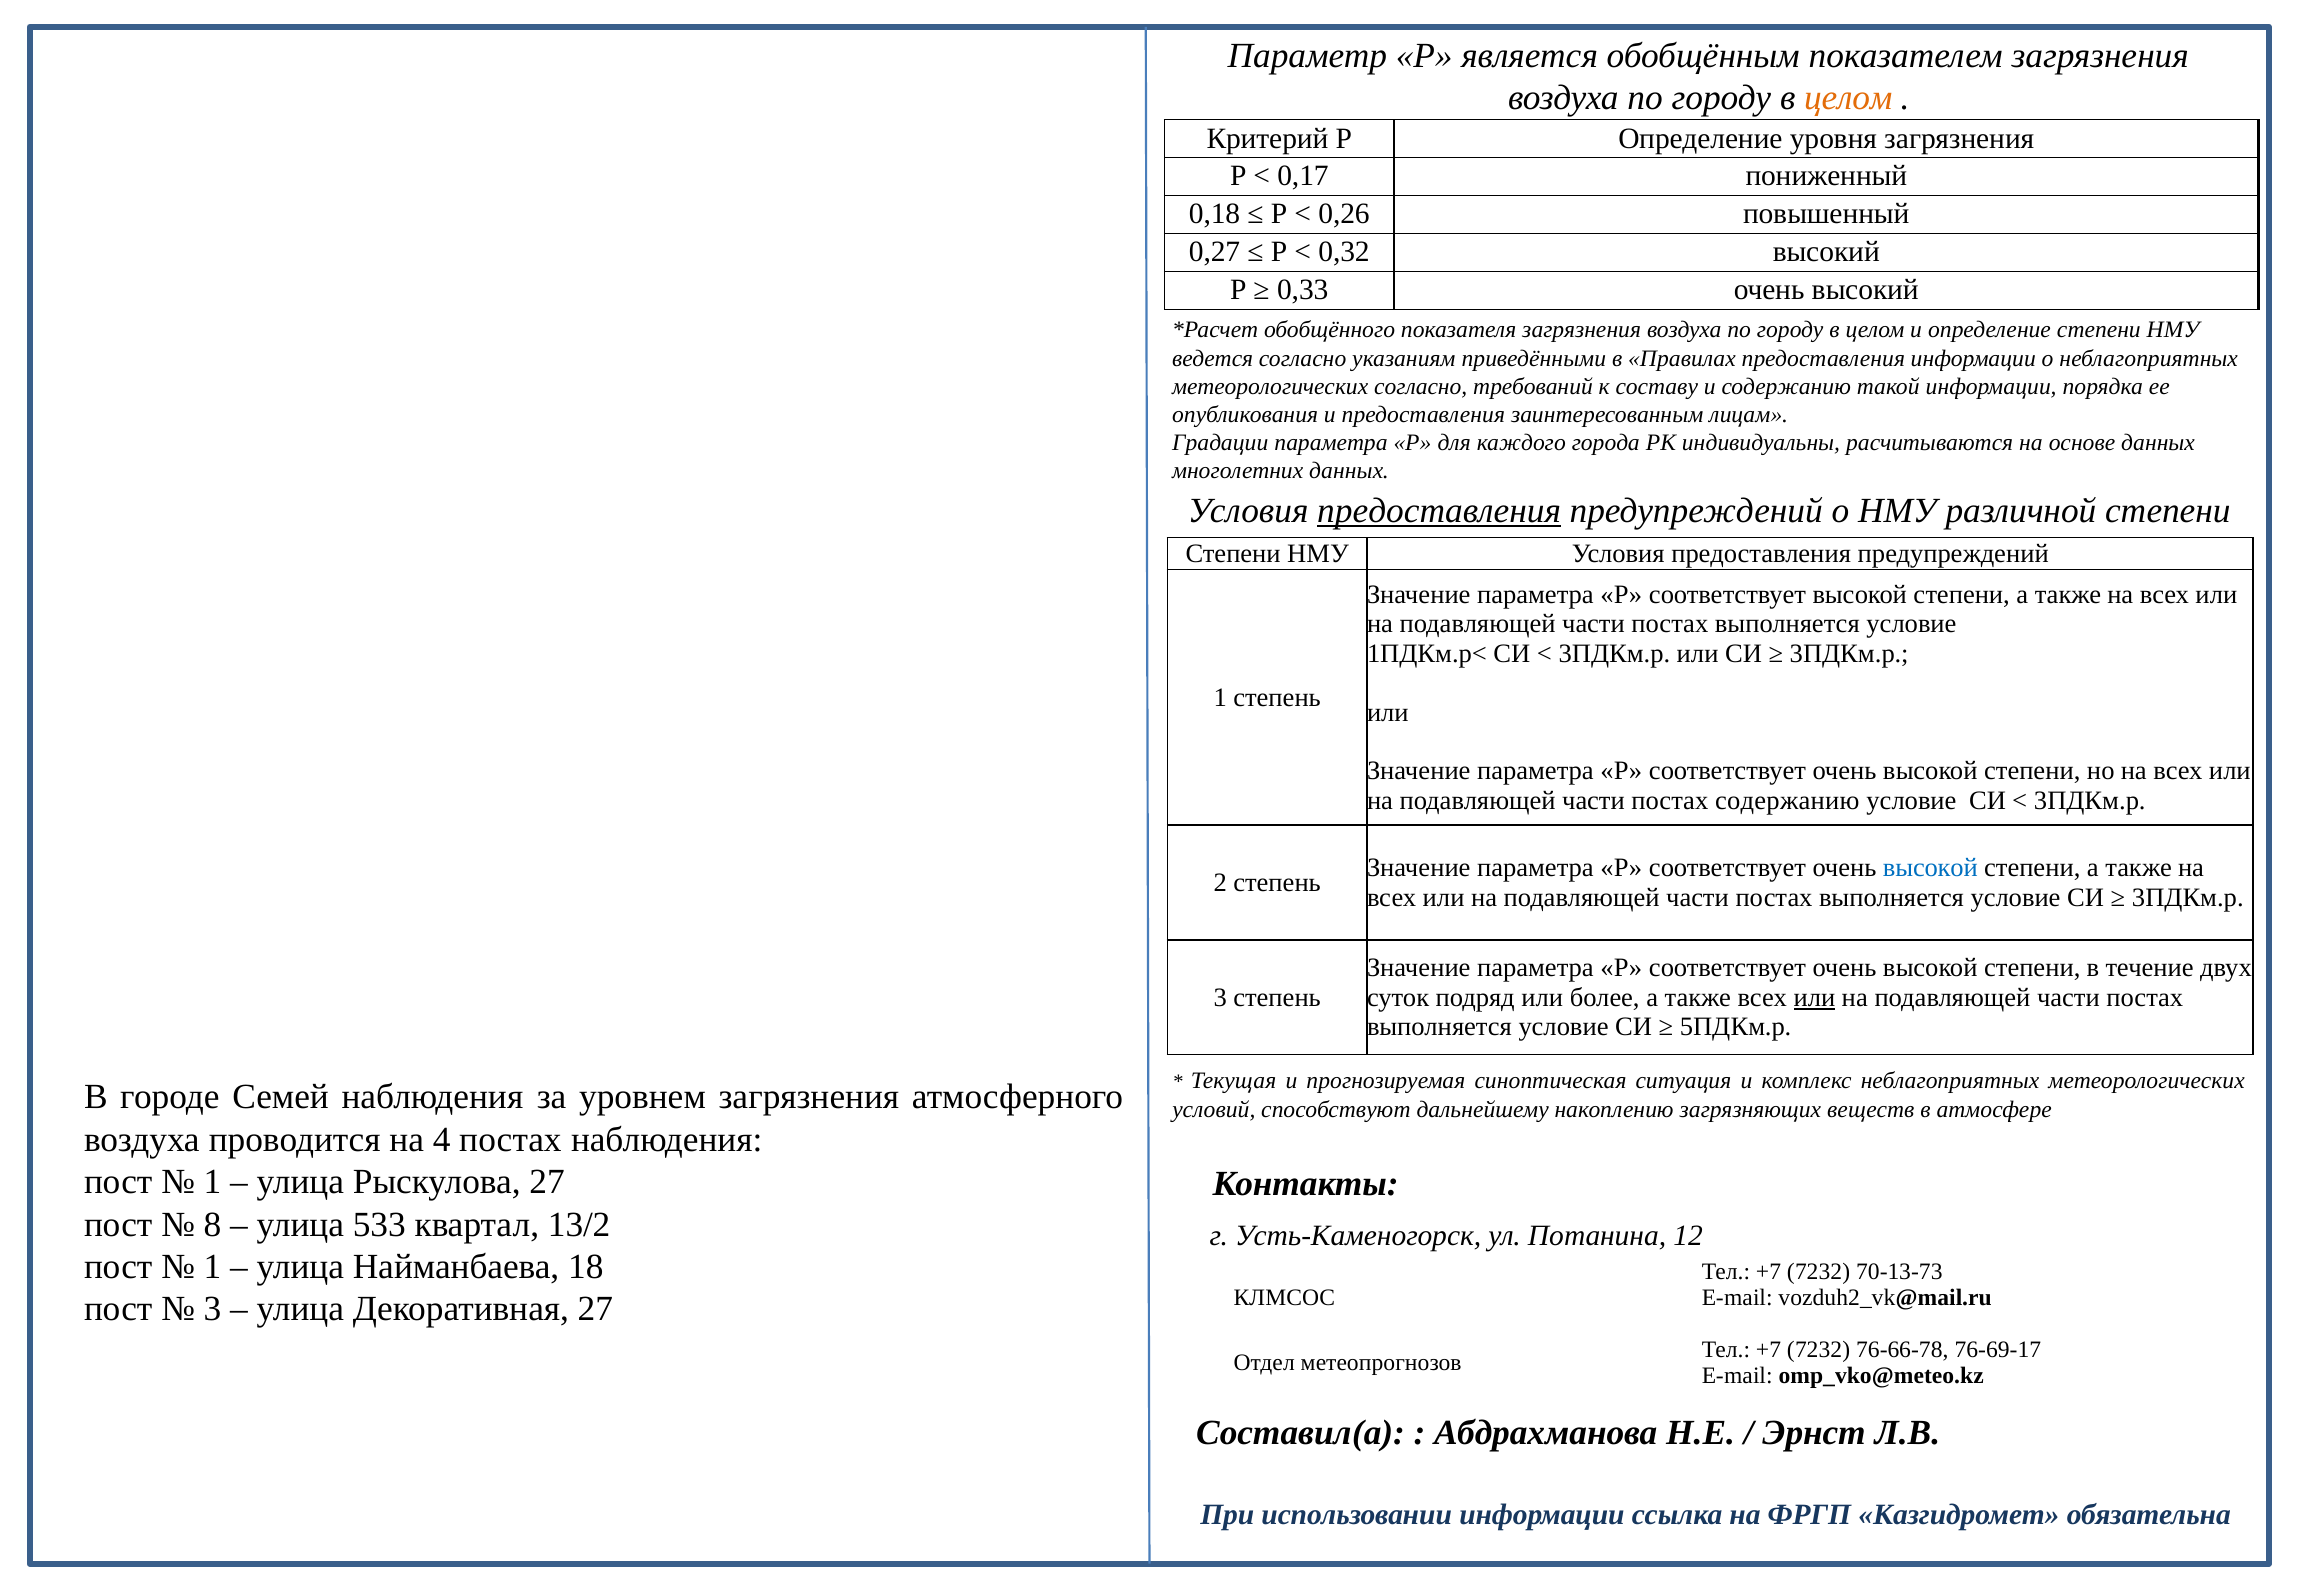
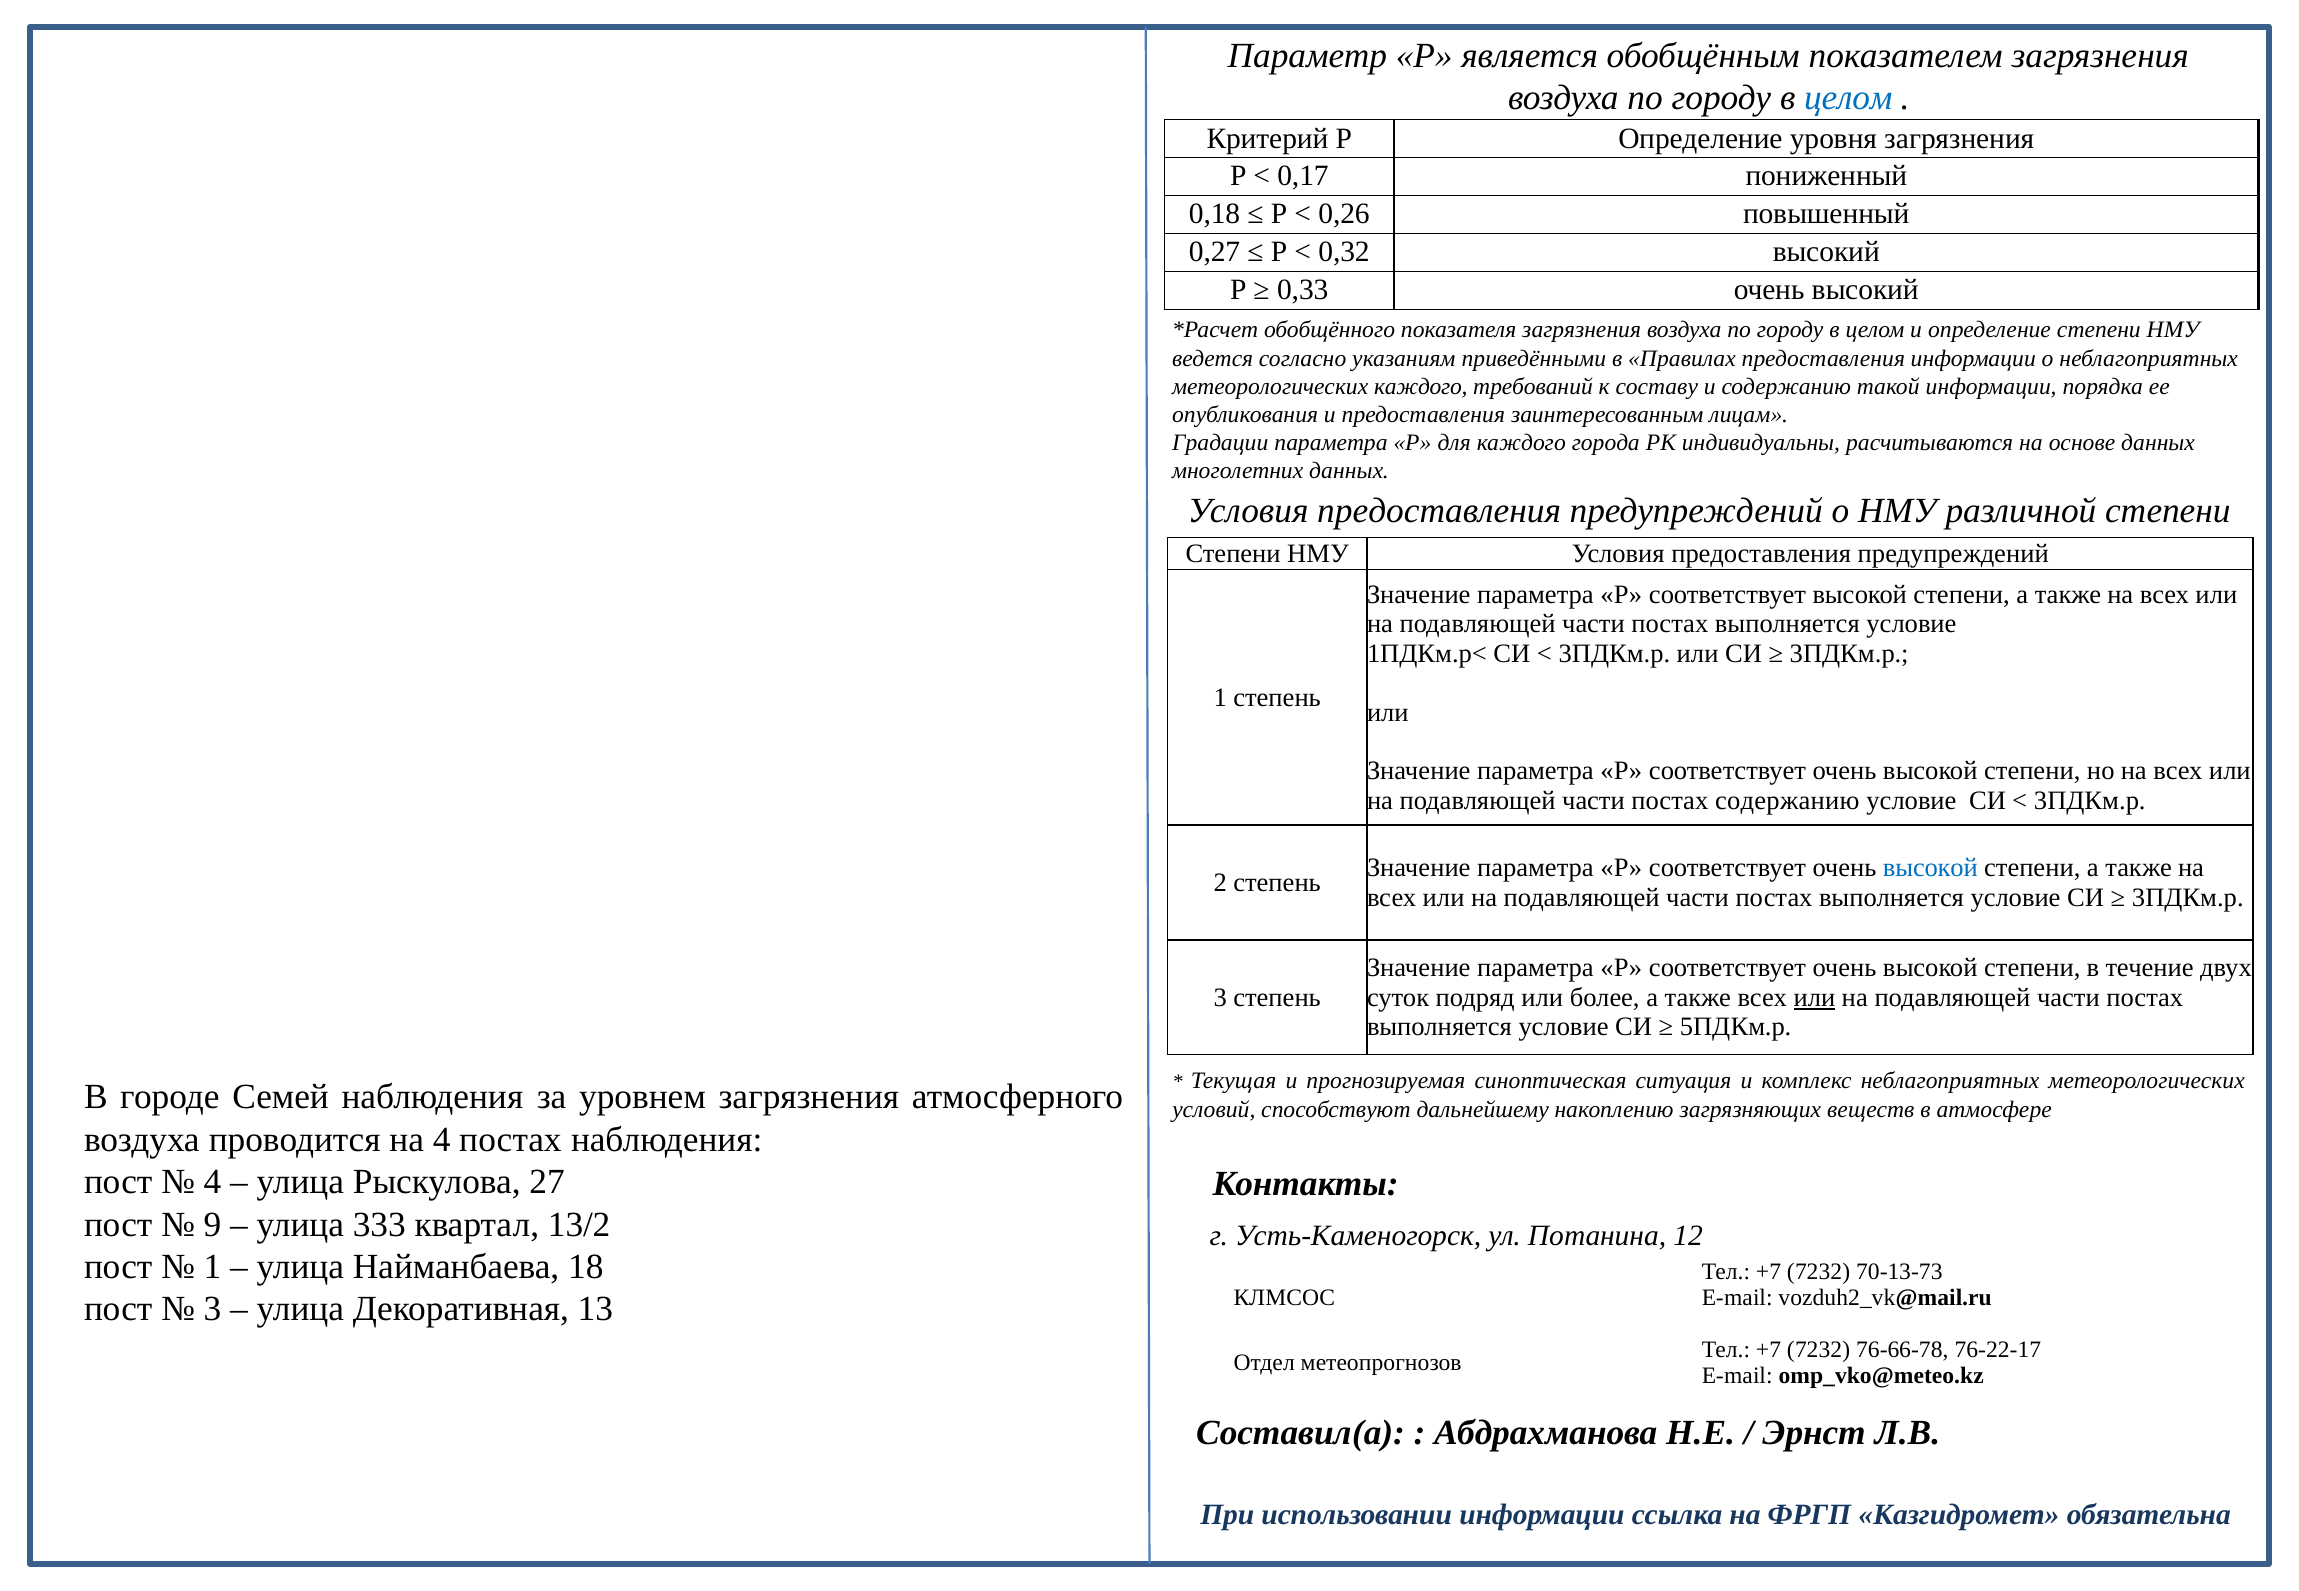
целом colour: orange -> blue (1848, 98)
метеорологических согласно: согласно -> каждого (1421, 387)
предоставления underline: present -> none (1439, 511)
1: 1 -> 4 (213, 1182)
8: 8 -> 9 (213, 1225)
533: 533 -> 333 (379, 1225)
Декоративная 27: 27 -> 13 (595, 1310)
76-69-17: 76-69-17 -> 76-22-17 (1998, 1350)
